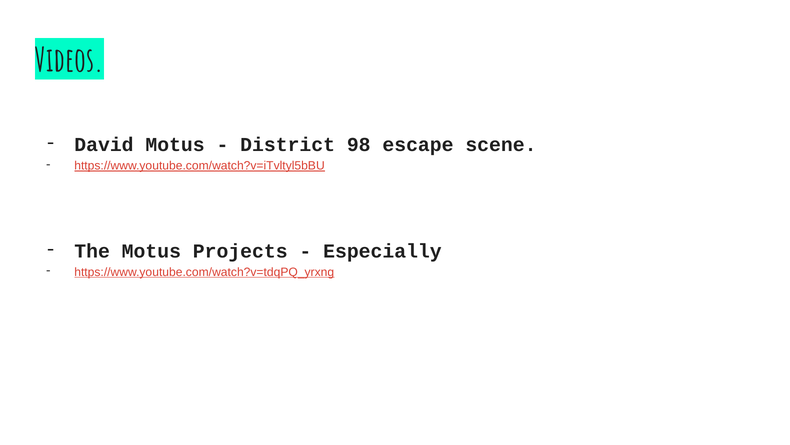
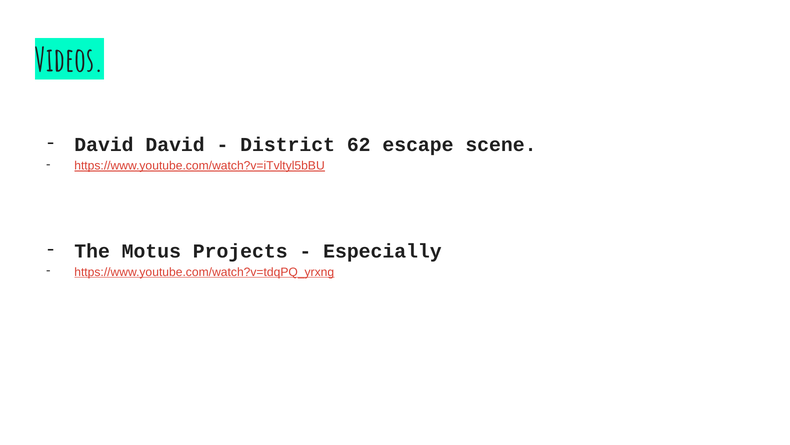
David Motus: Motus -> David (175, 145)
98: 98 -> 62 (359, 145)
